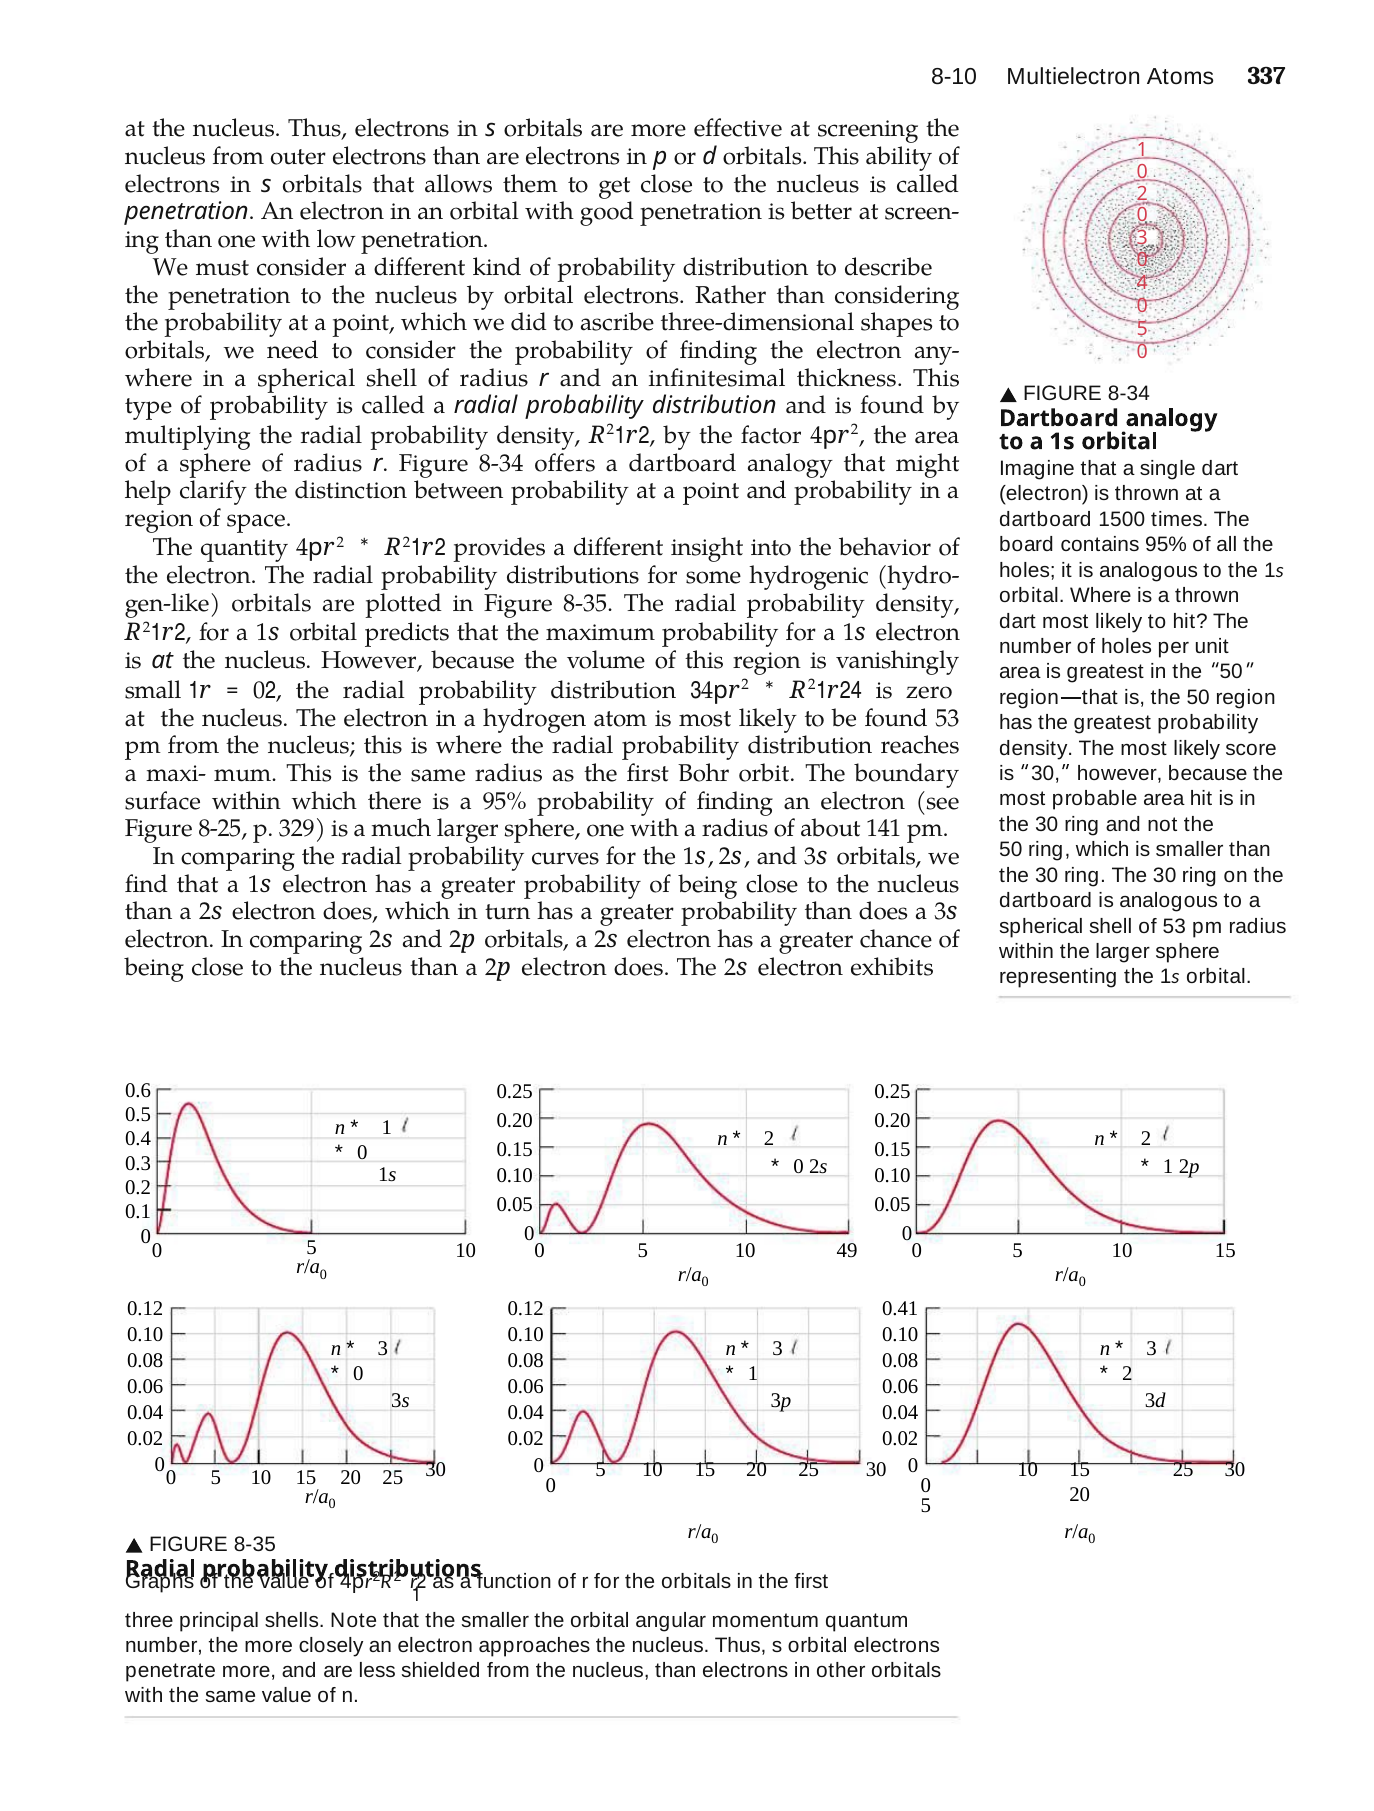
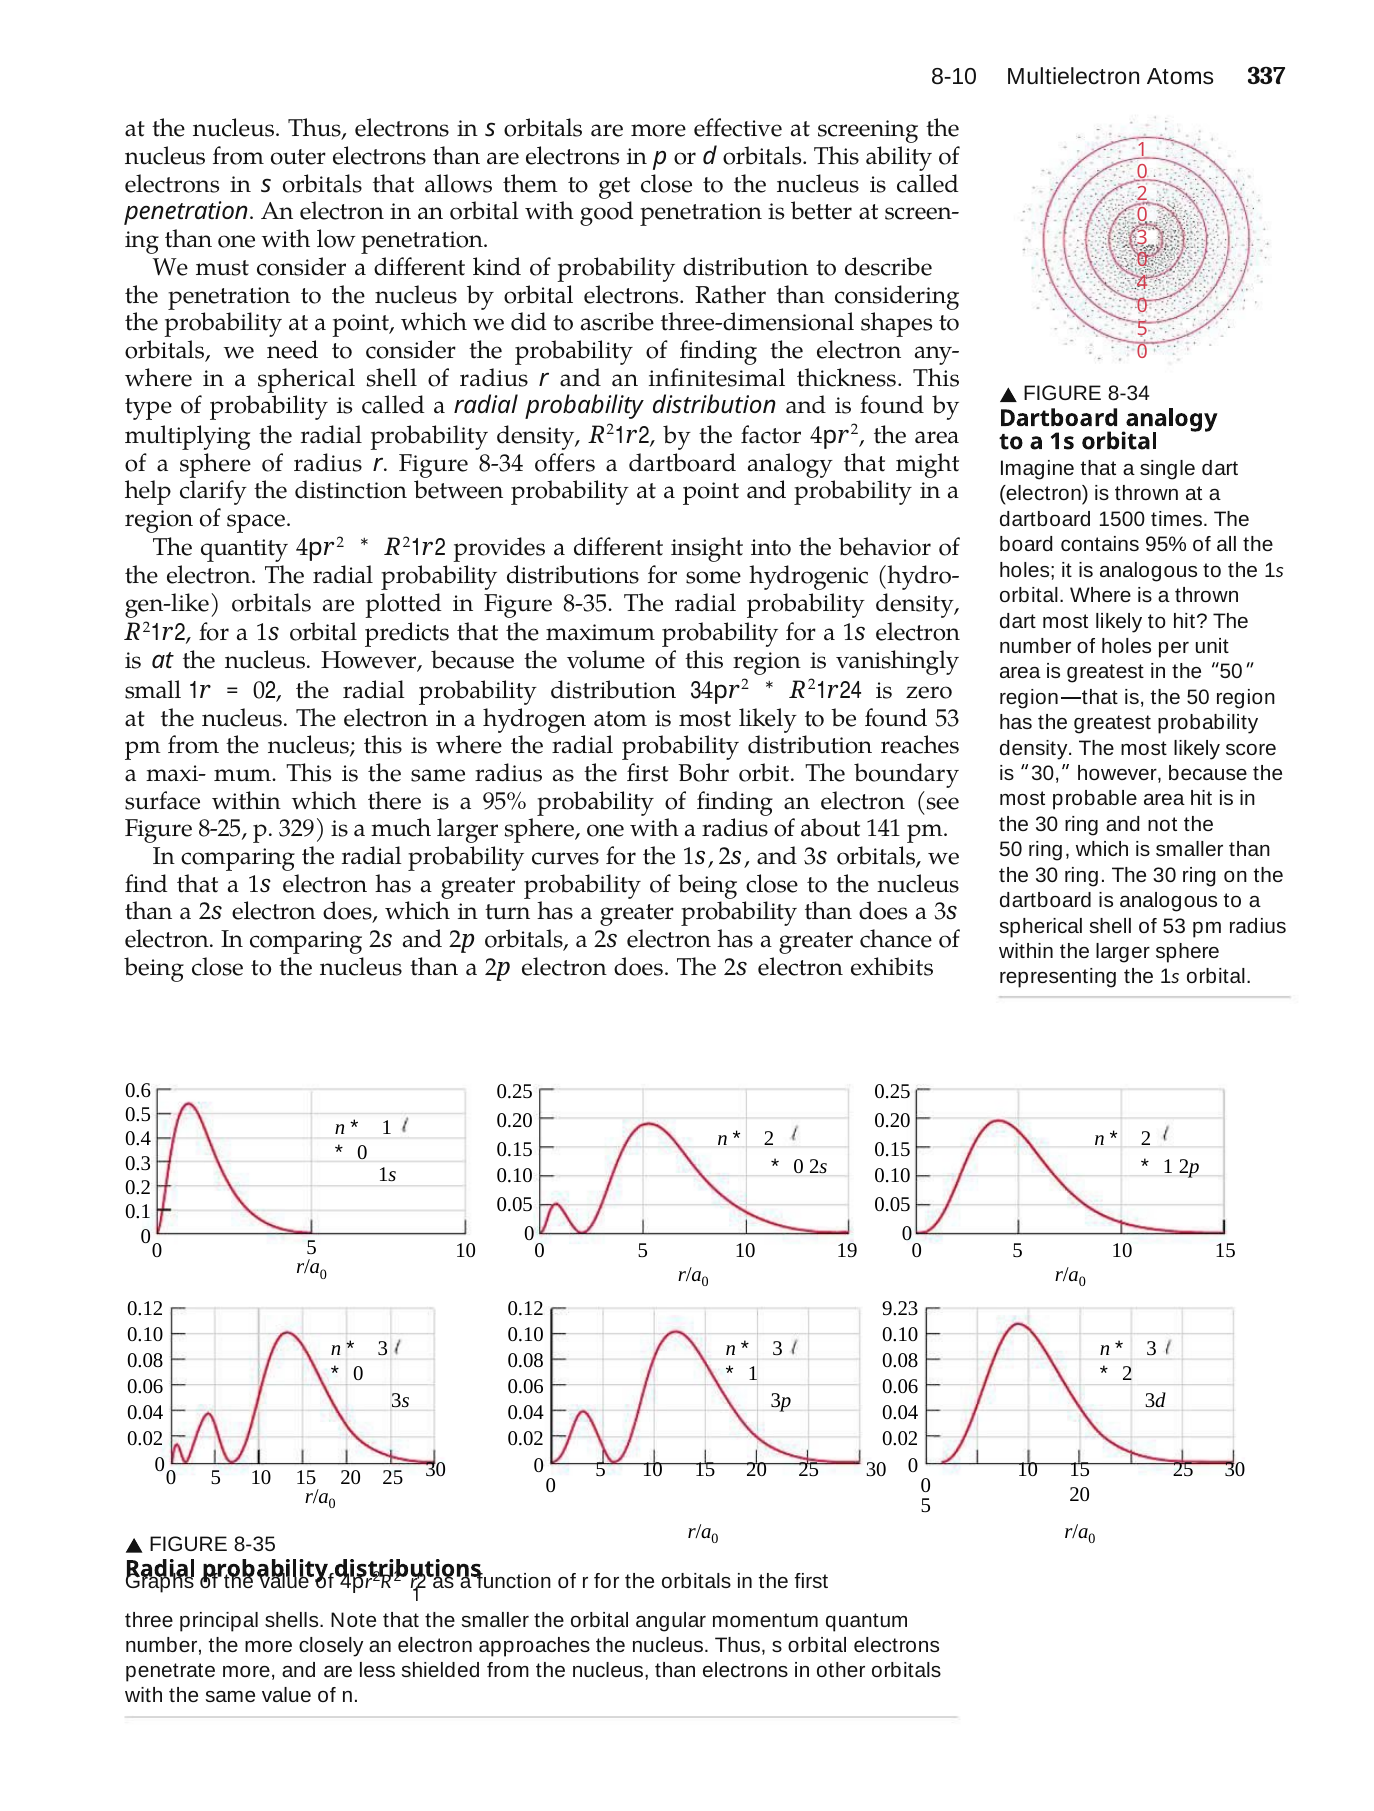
49: 49 -> 19 (847, 1250)
0.41: 0.41 -> 9.23 (900, 1309)
